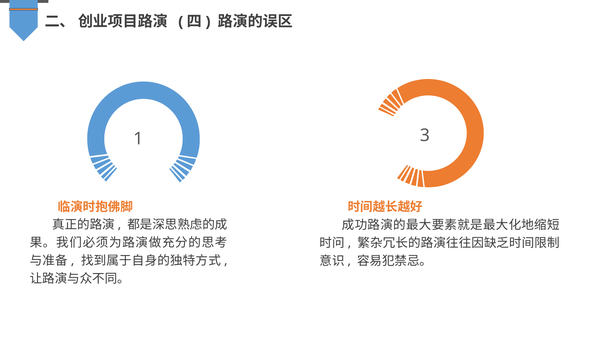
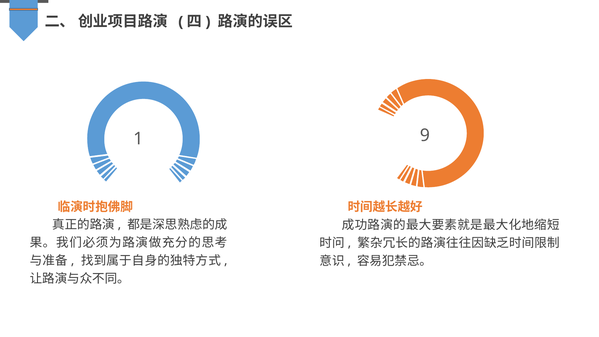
3: 3 -> 9 (425, 135)
